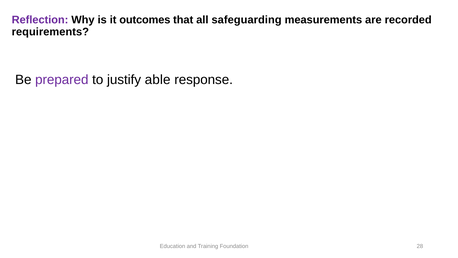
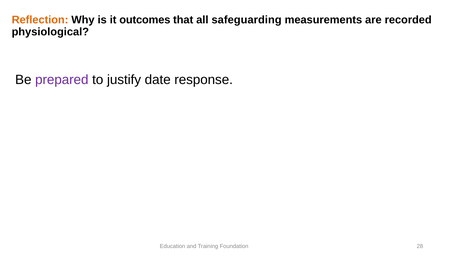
Reflection colour: purple -> orange (40, 20)
requirements: requirements -> physiological (50, 32)
able: able -> date (158, 80)
